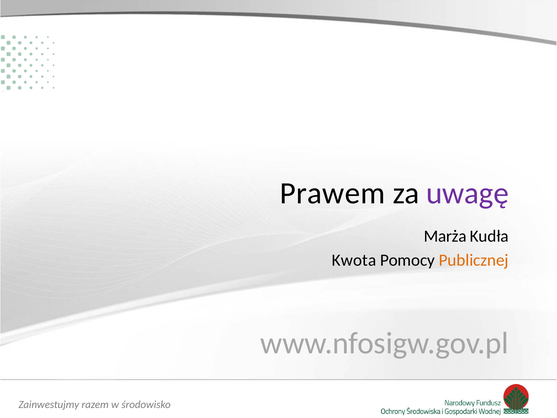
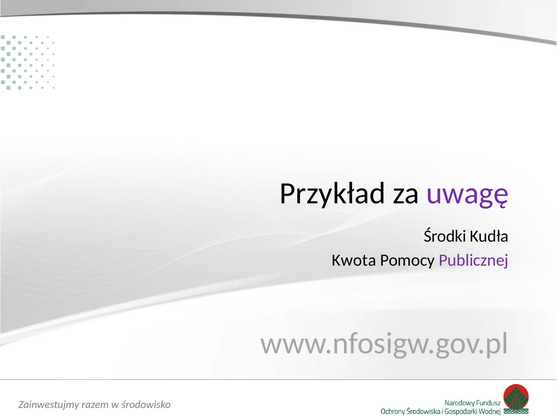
Prawem: Prawem -> Przykład (333, 193)
Marża: Marża -> Środki (445, 236)
Publicznej colour: orange -> purple (474, 260)
